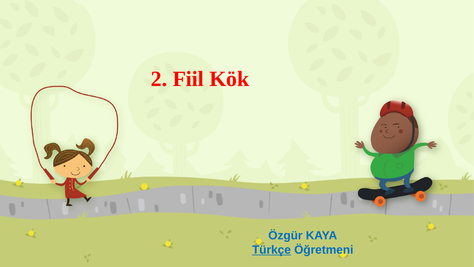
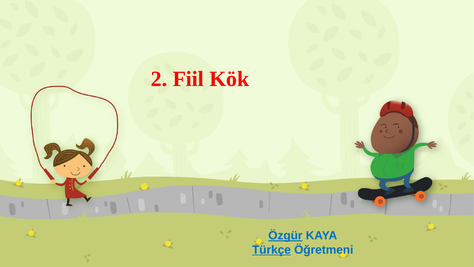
Özgür underline: none -> present (285, 235)
